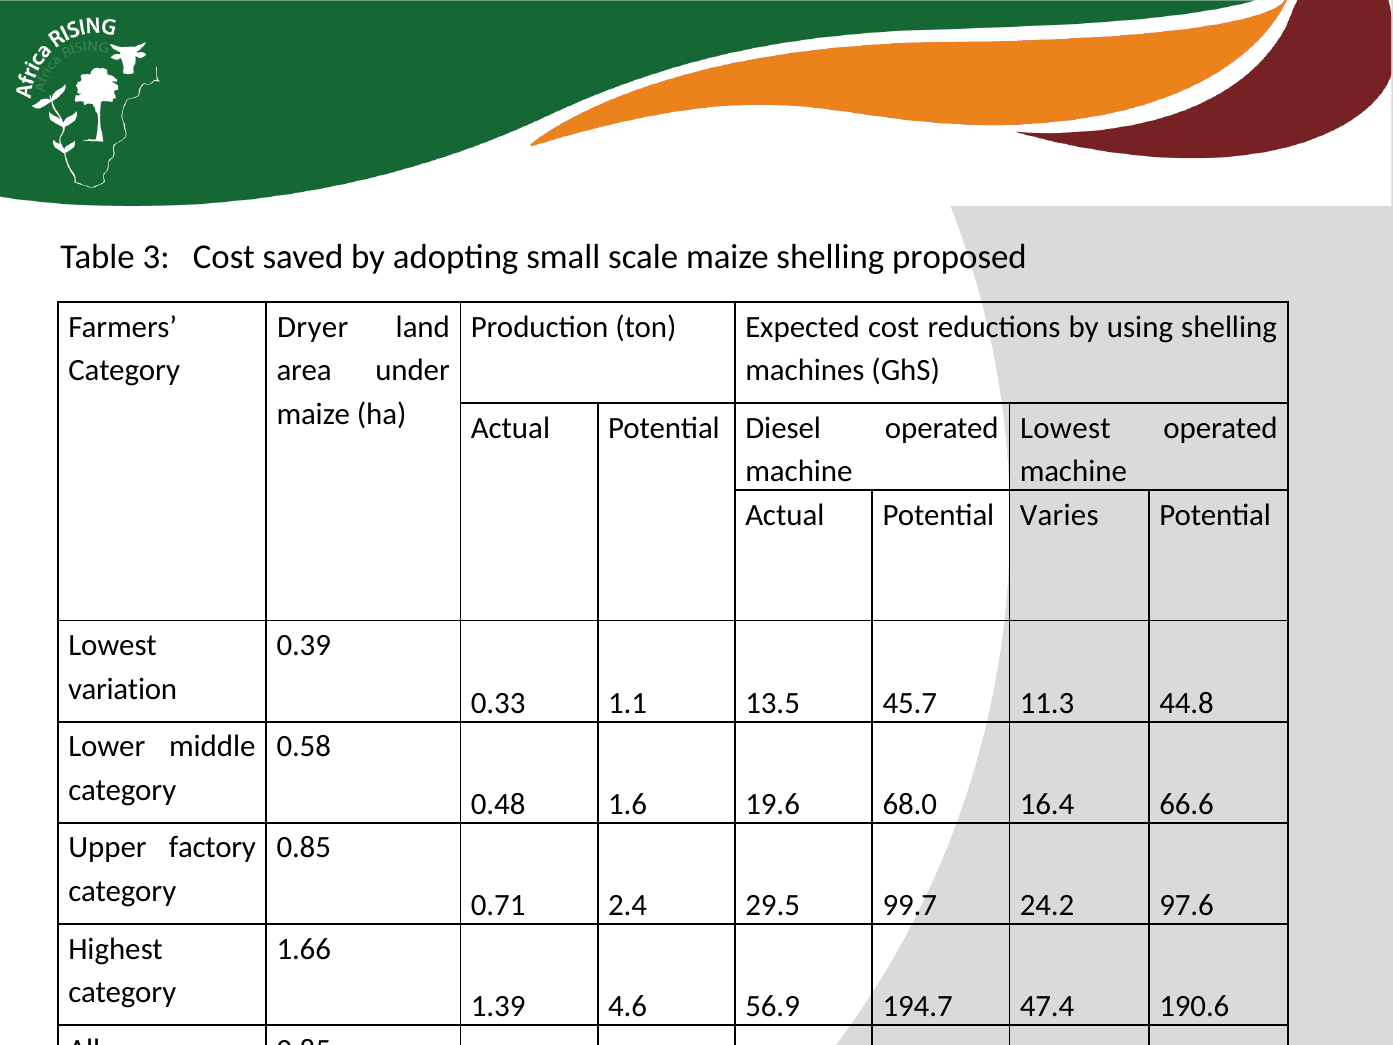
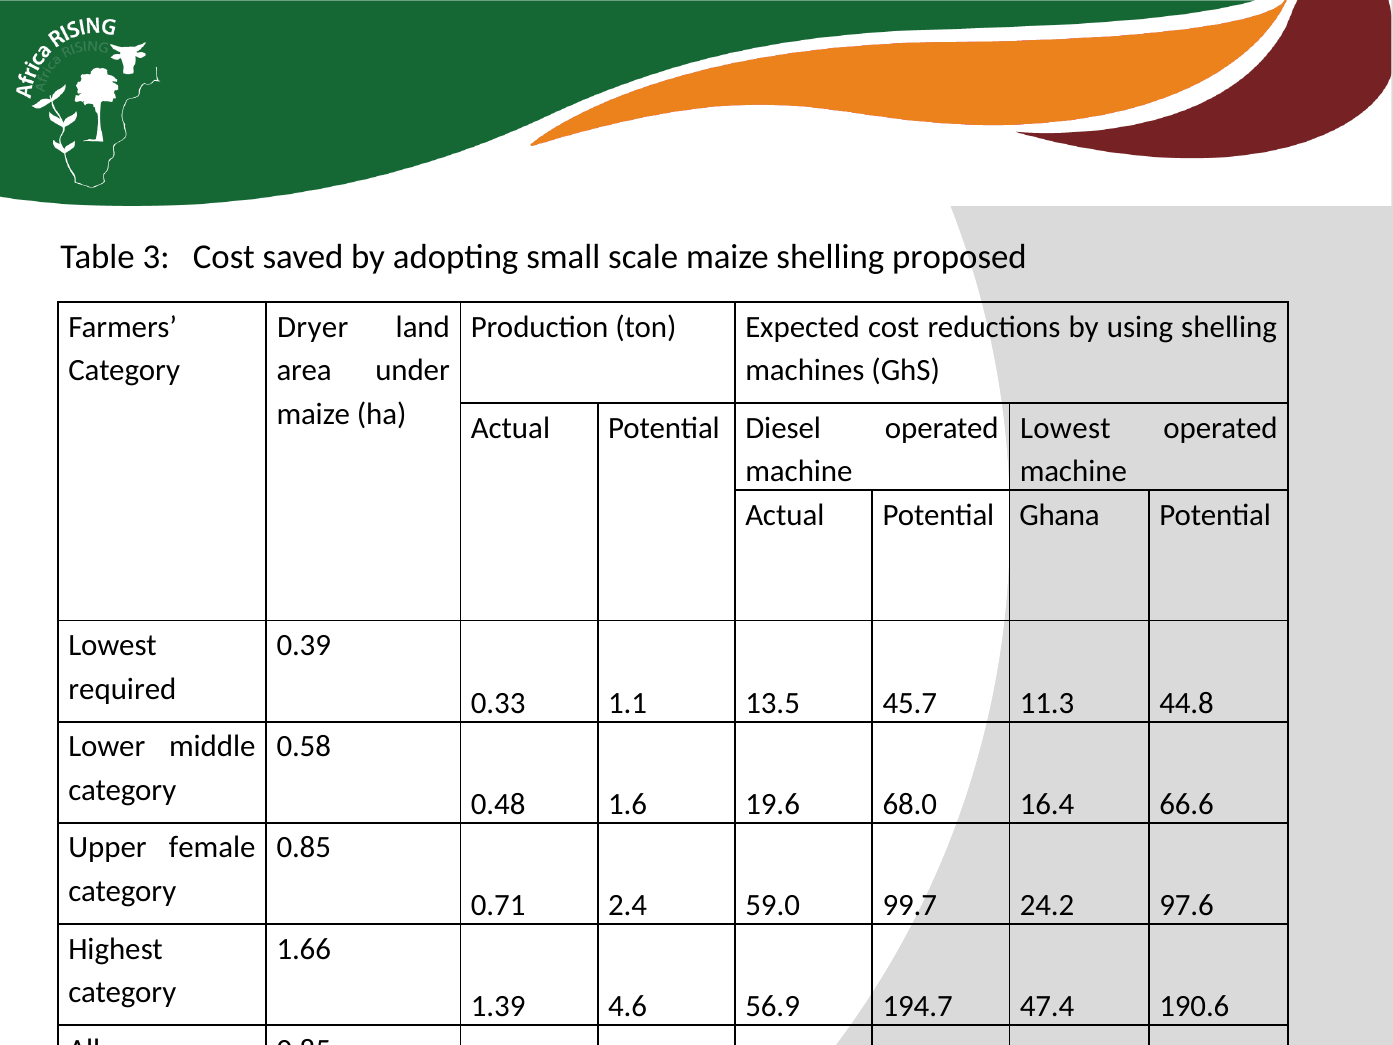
Varies: Varies -> Ghana (1060, 515)
variation: variation -> required (122, 689)
factory: factory -> female (212, 848)
29.5: 29.5 -> 59.0 (773, 905)
